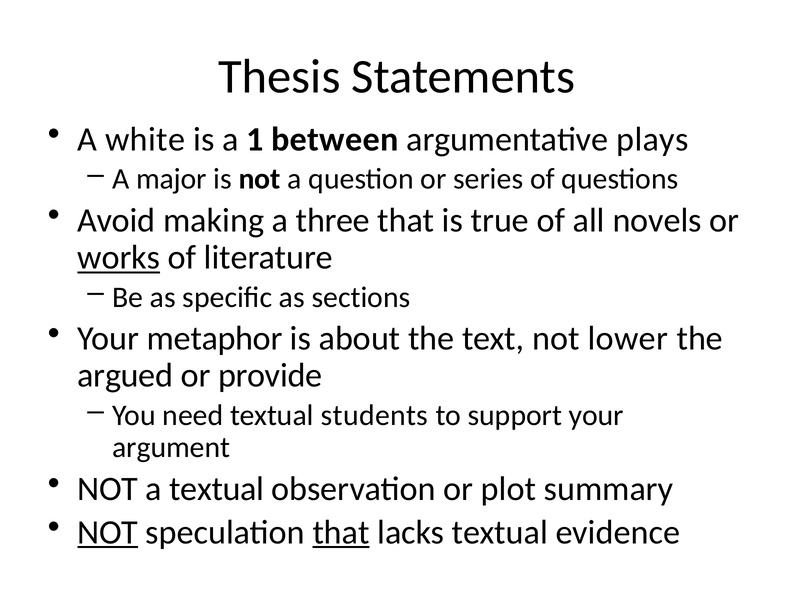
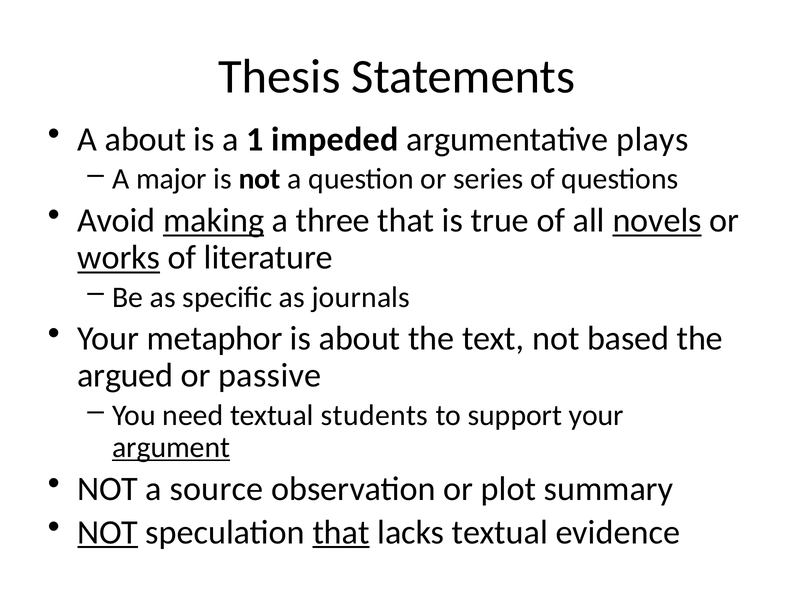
A white: white -> about (145, 139)
between: between -> impeded (335, 139)
making underline: none -> present (214, 220)
novels underline: none -> present (657, 220)
sections: sections -> journals (361, 297)
lower: lower -> based (628, 338)
provide: provide -> passive (270, 375)
argument underline: none -> present (171, 447)
a textual: textual -> source (216, 489)
